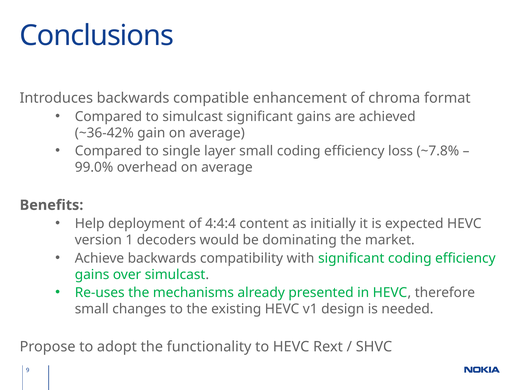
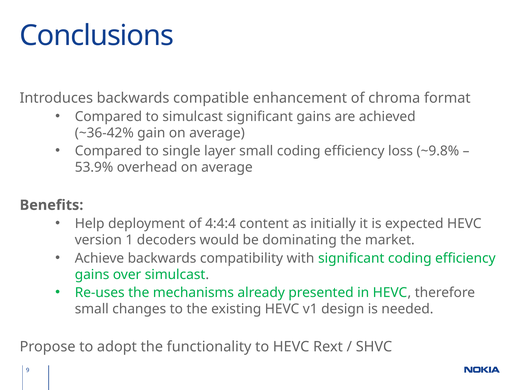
~7.8%: ~7.8% -> ~9.8% (438, 151)
99.0%: 99.0% -> 53.9% (94, 167)
